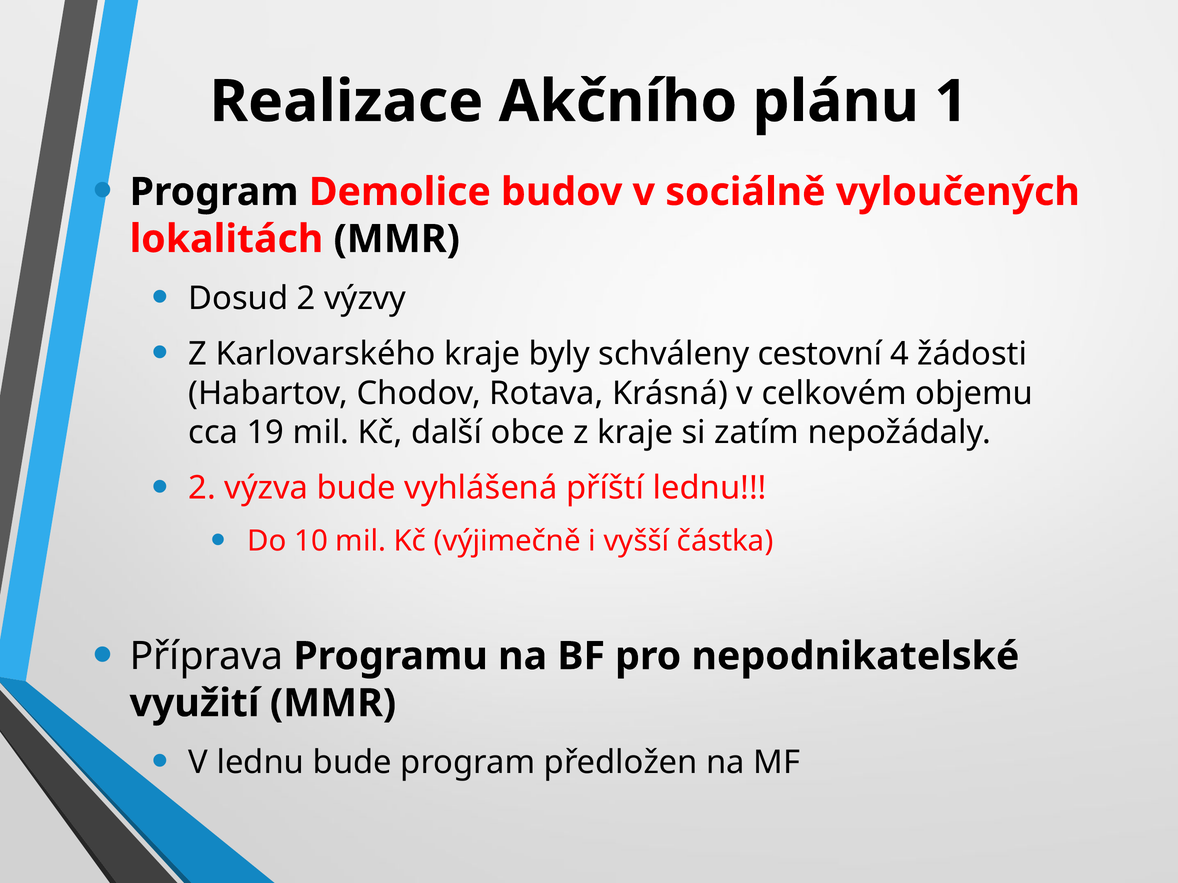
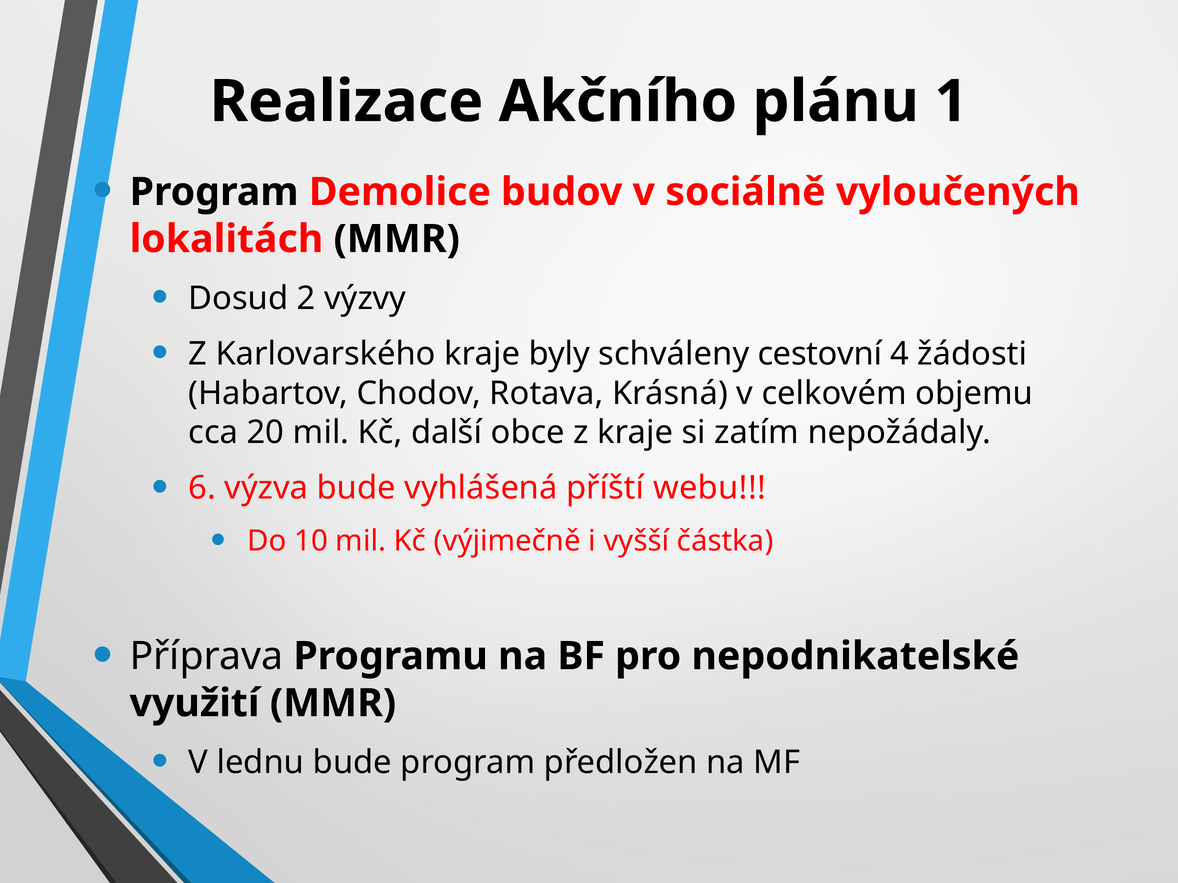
19: 19 -> 20 (265, 433)
2: 2 -> 6 (202, 488)
příští lednu: lednu -> webu (710, 488)
